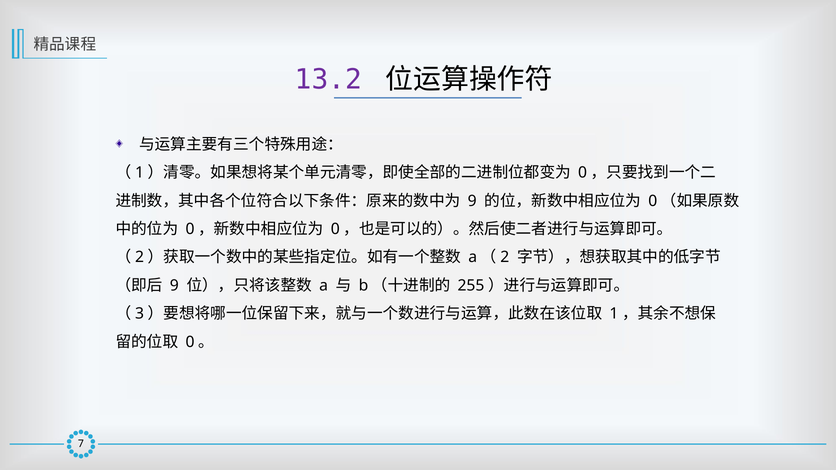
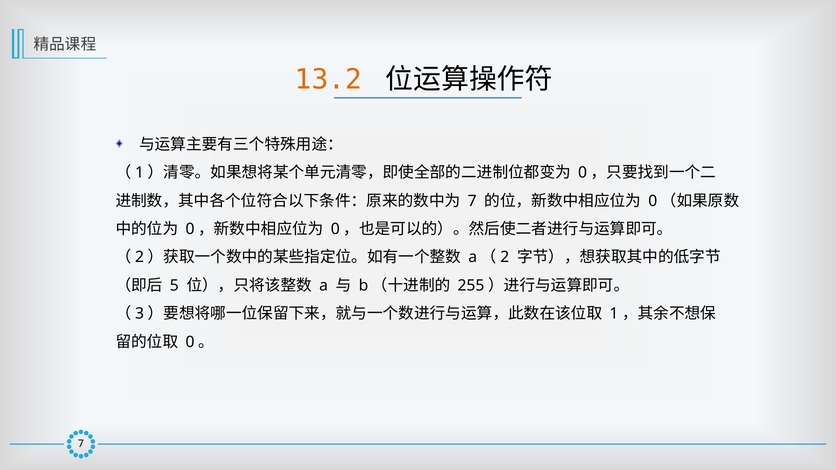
13.2 colour: purple -> orange (328, 79)
9: 9 -> 7 (472, 201)
9: 9 -> 5 (174, 286)
